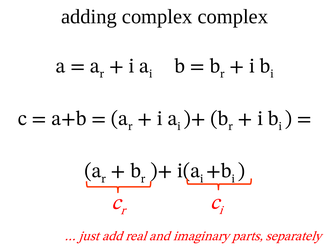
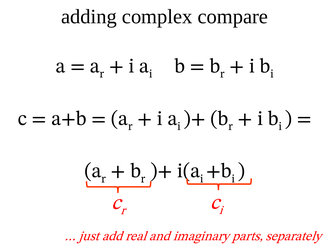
complex complex: complex -> compare (233, 17)
